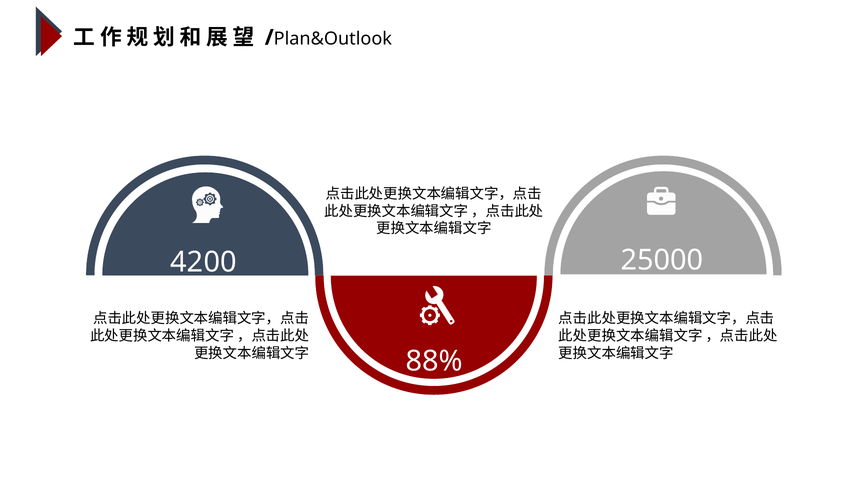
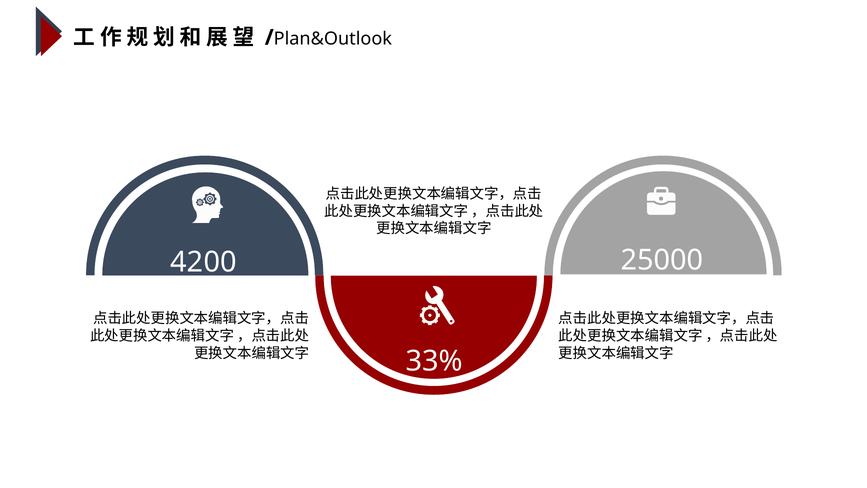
88%: 88% -> 33% (434, 361)
